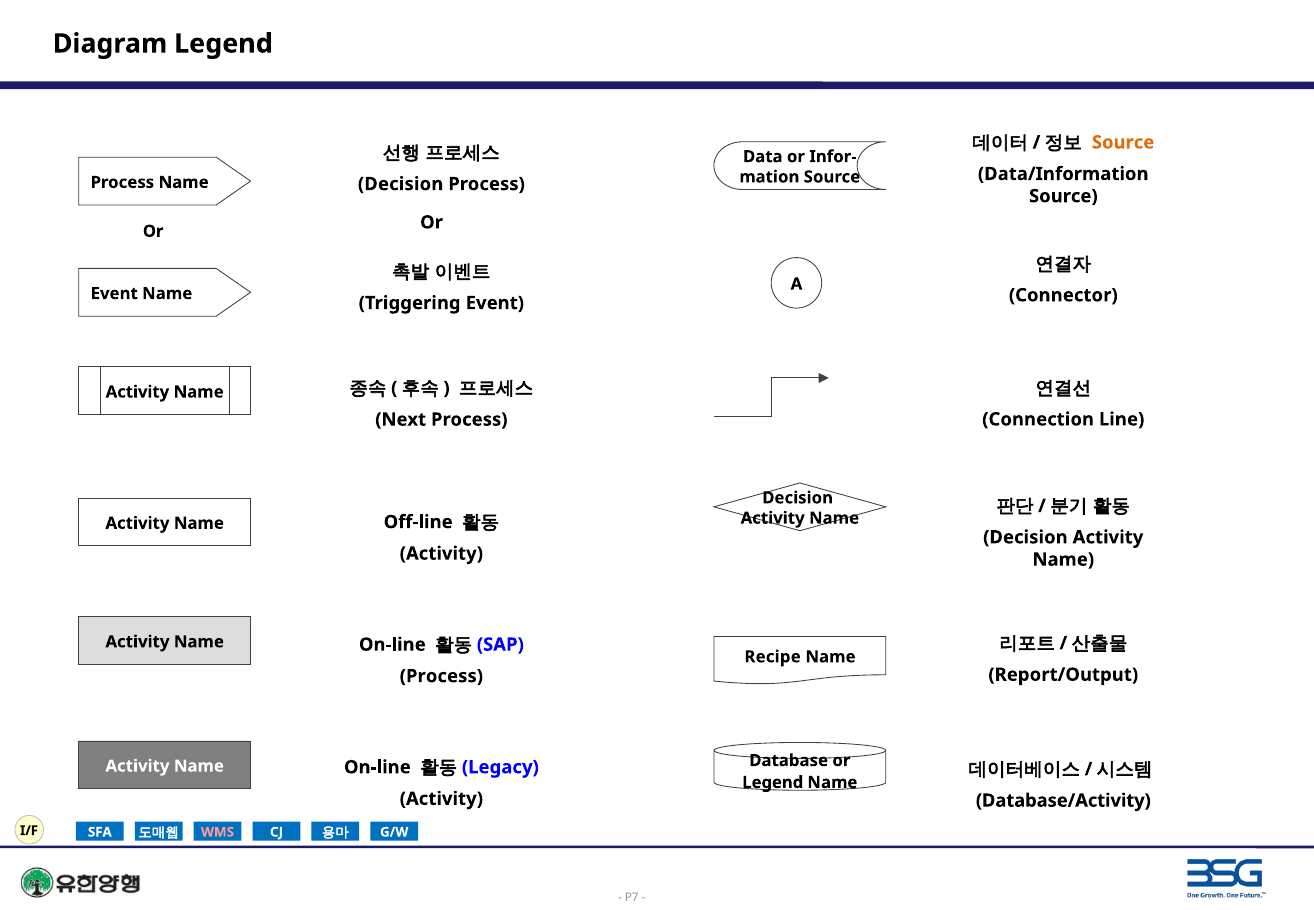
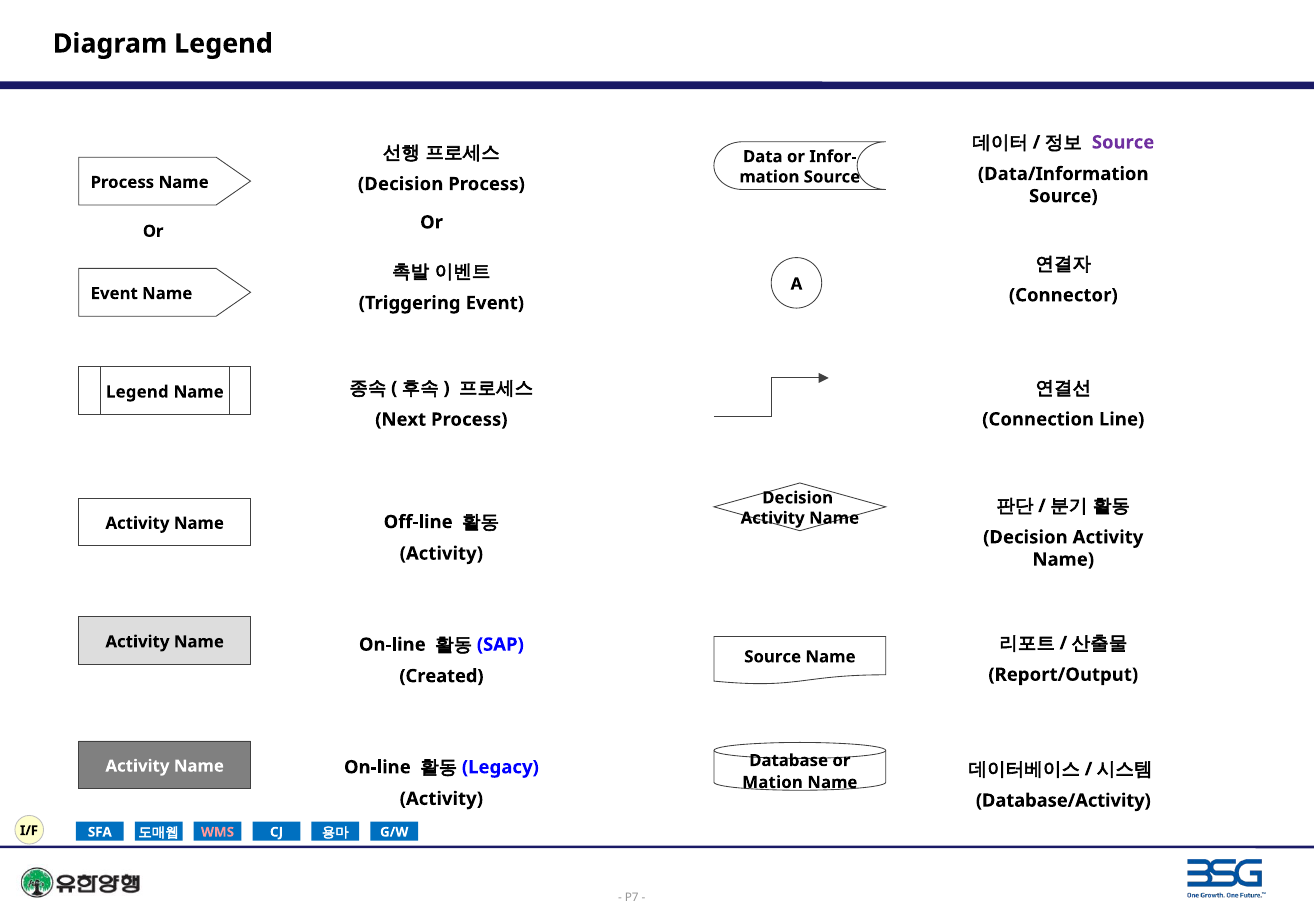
Source colour: orange -> purple (1123, 142)
Activity: Activity -> Legend (137, 392)
Recipe: Recipe -> Source (773, 657)
Process: Process -> Created (441, 676)
Legend: Legend -> Mation (773, 782)
